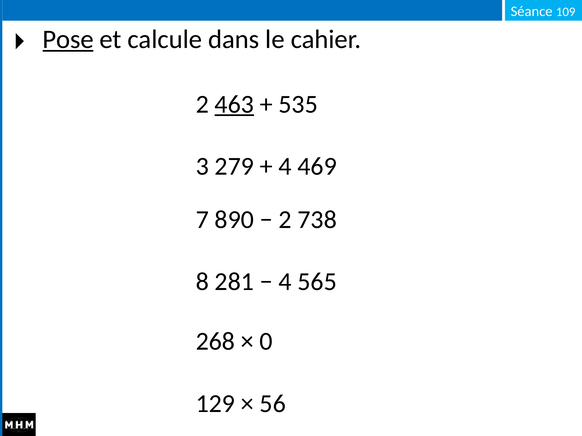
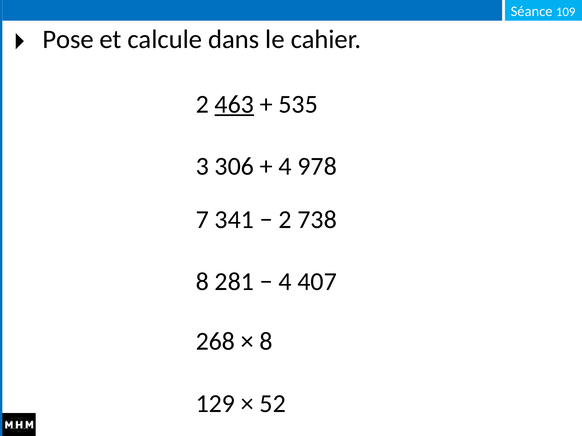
Pose underline: present -> none (68, 39)
279: 279 -> 306 (234, 166)
469: 469 -> 978 (317, 166)
890: 890 -> 341 (234, 220)
565: 565 -> 407 (317, 282)
0: 0 -> 8 (266, 342)
56: 56 -> 52 (273, 404)
